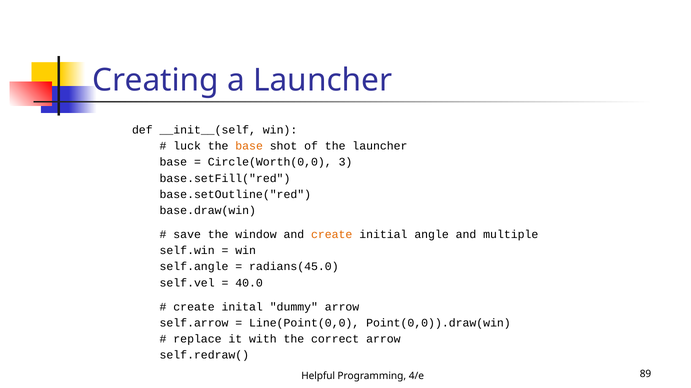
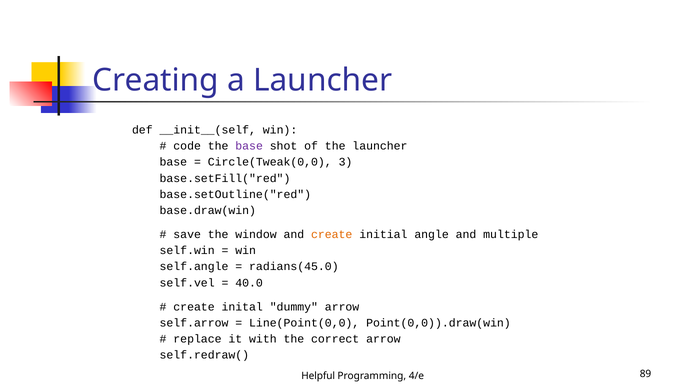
luck: luck -> code (187, 146)
base colour: orange -> purple (249, 146)
Circle(Worth(0,0: Circle(Worth(0,0 -> Circle(Tweak(0,0 (270, 162)
